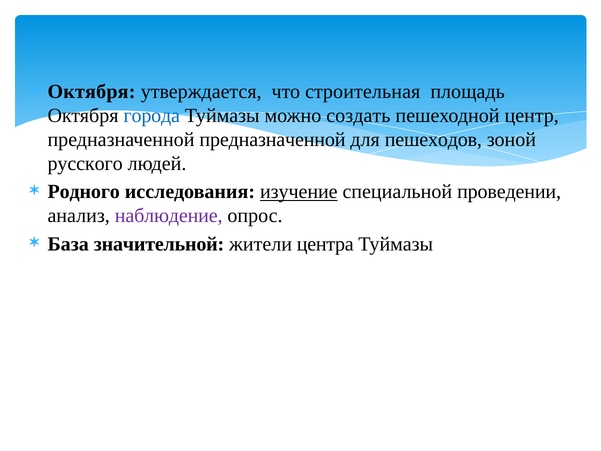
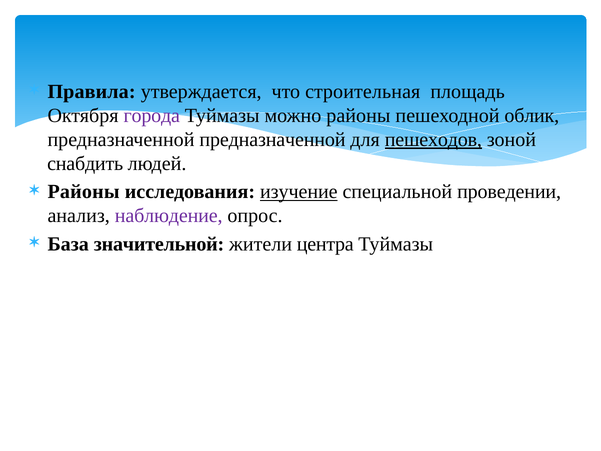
Октября: Октября -> Правила (92, 92)
города colour: blue -> purple (152, 116)
можно создать: создать -> районы (358, 116)
центр: центр -> облик (532, 116)
пешеходов underline: none -> present (433, 140)
русского: русского -> снабдить (85, 164)
Родного: Родного -> Районы (84, 192)
